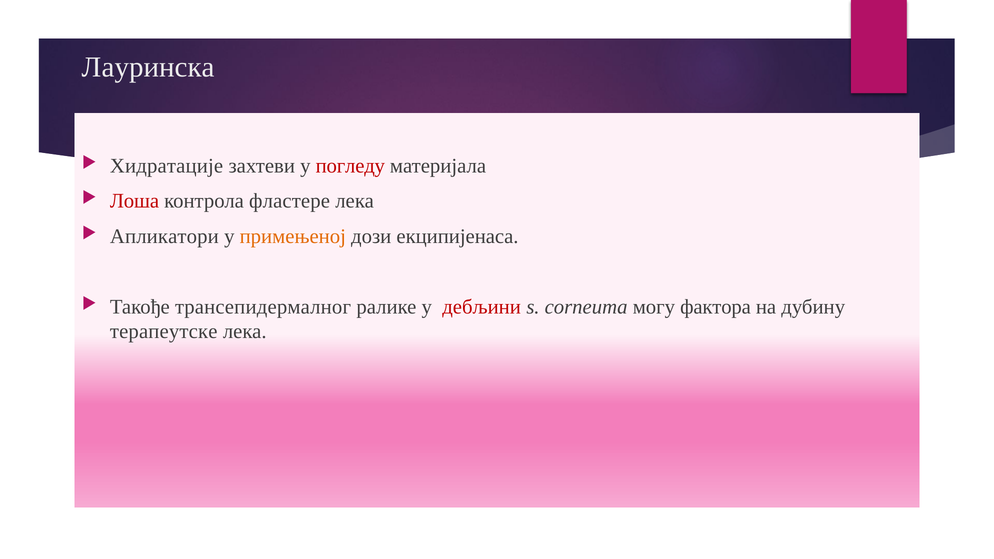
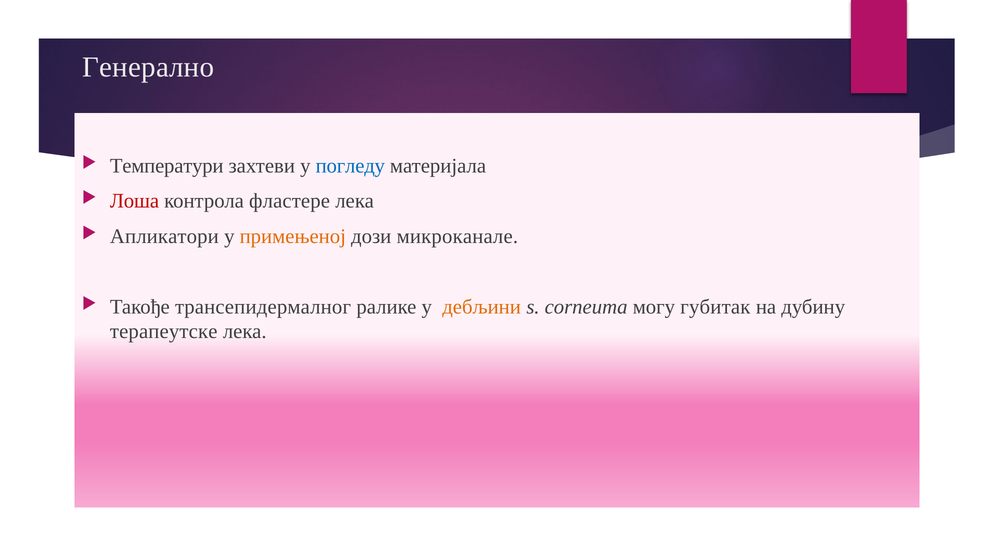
Лауринска: Лауринска -> Генерално (148, 67)
Хидратације: Хидратације -> Температури (167, 166)
погледу colour: red -> blue (350, 166)
екципијенаса: екципијенаса -> микроканале (457, 236)
дебљини colour: red -> orange (482, 307)
фактора: фактора -> губитак (715, 307)
